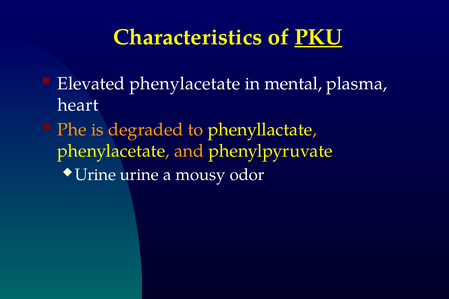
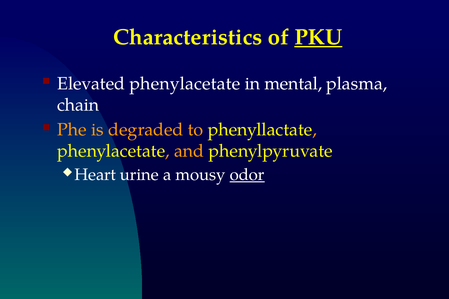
heart: heart -> chain (78, 105)
Urine: Urine -> Heart (95, 175)
odor underline: none -> present (247, 175)
